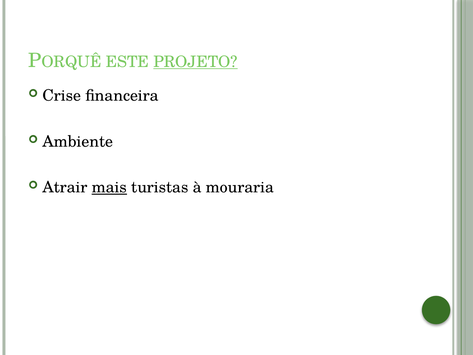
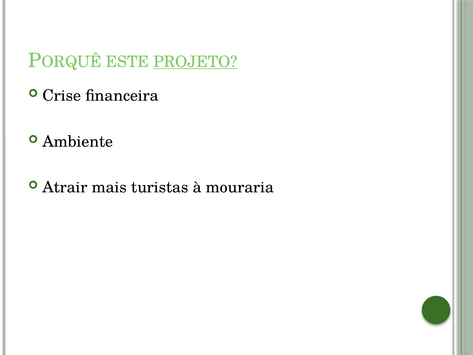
mais underline: present -> none (109, 187)
